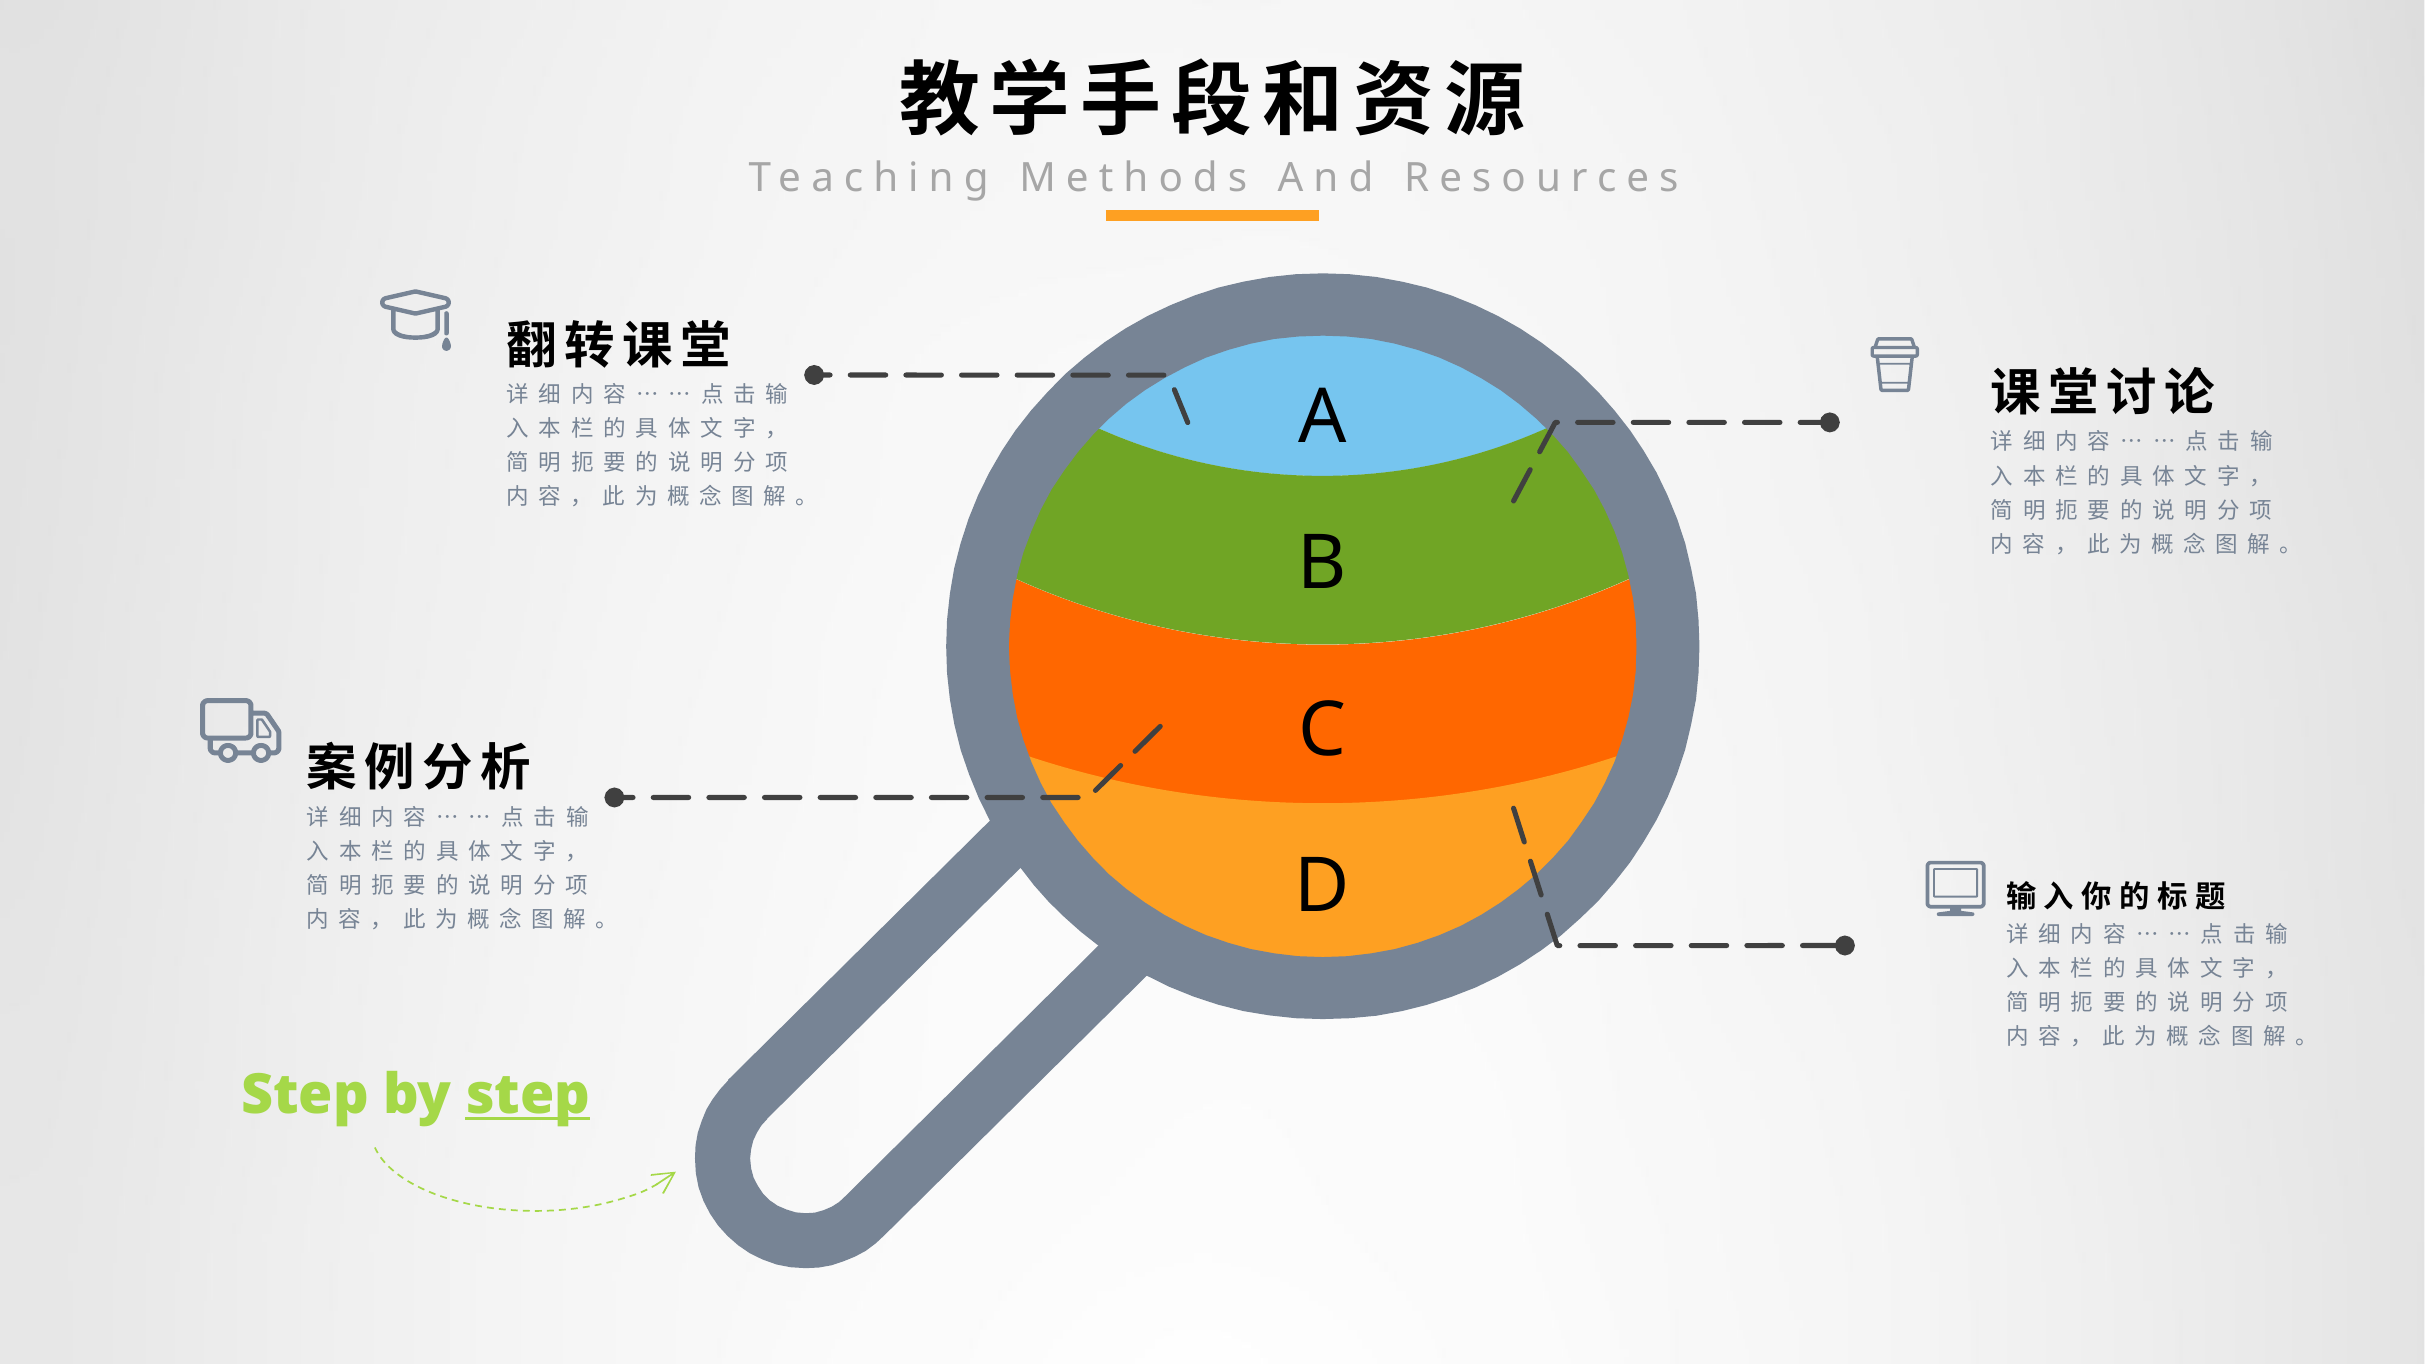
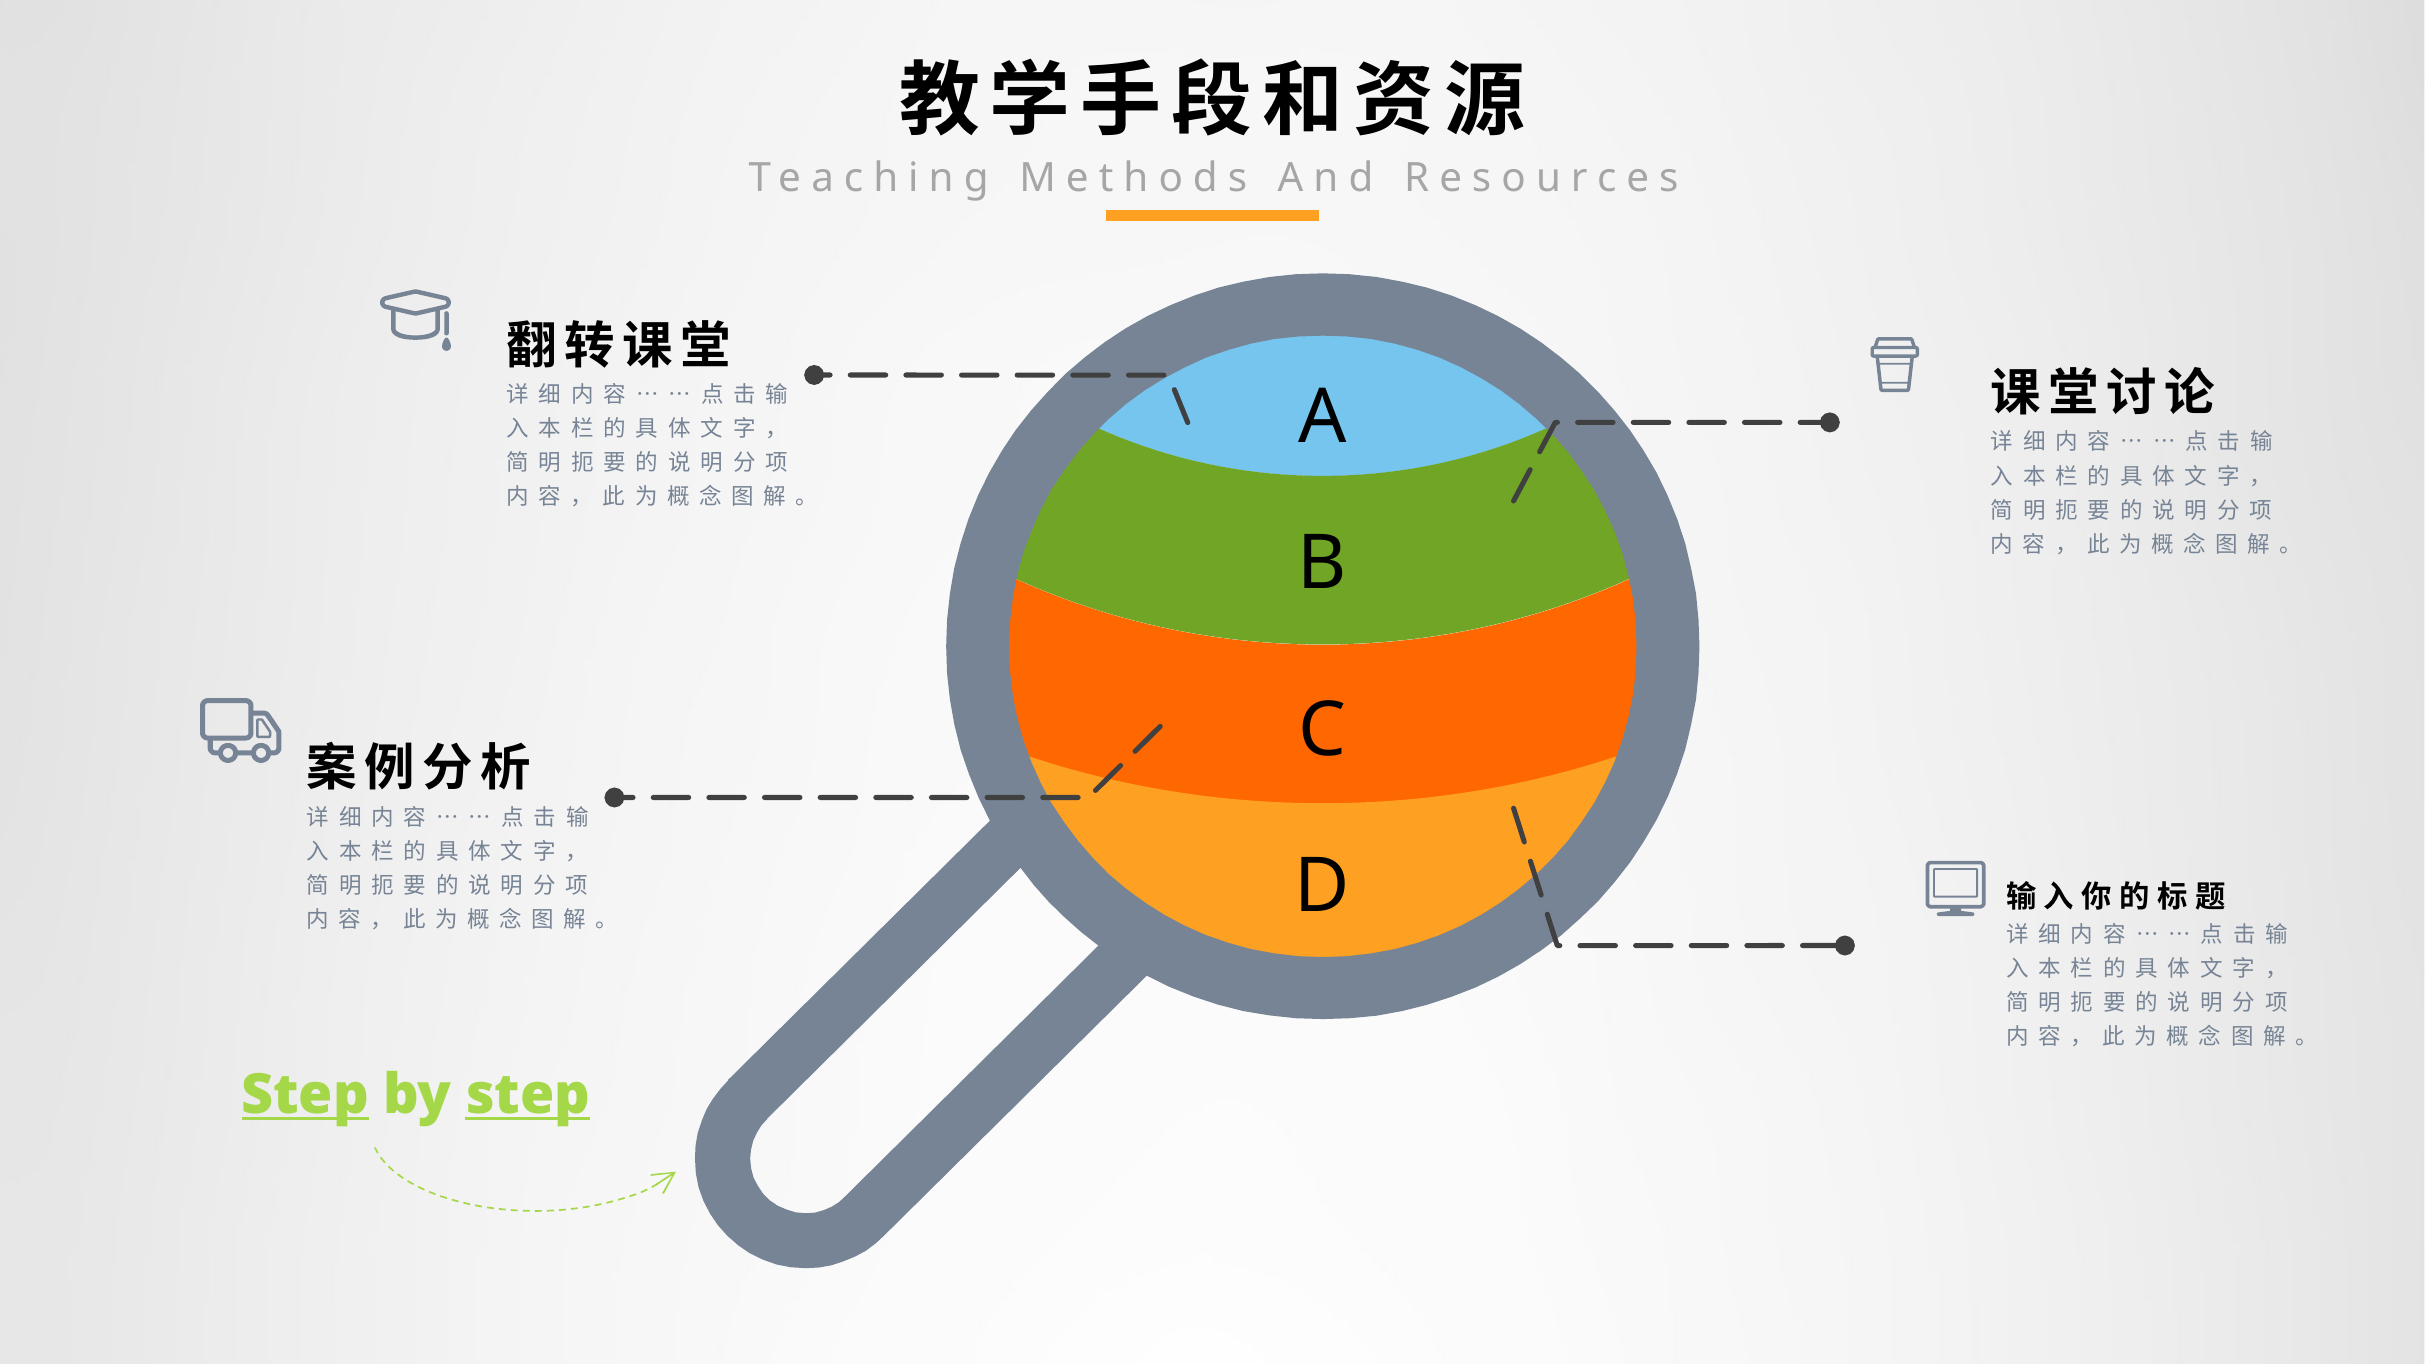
Step underline: none -> present (305, 1095)
